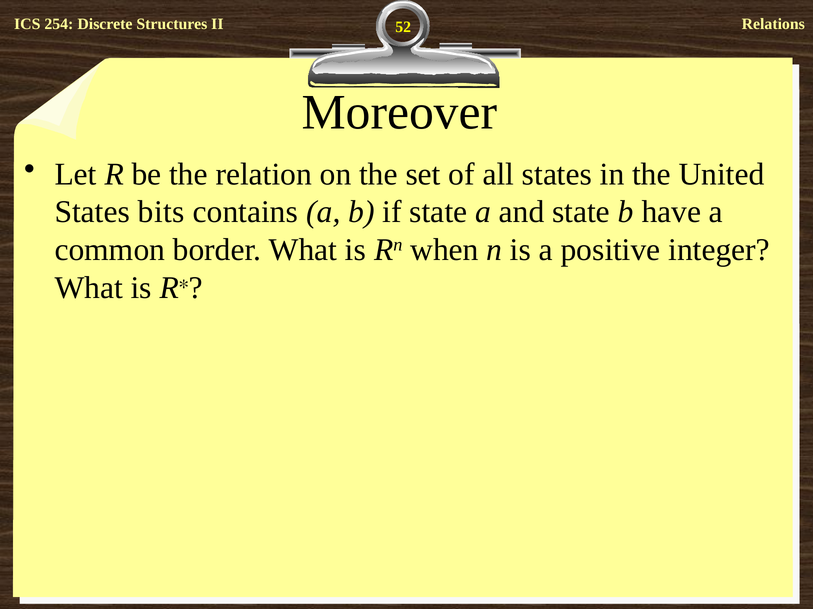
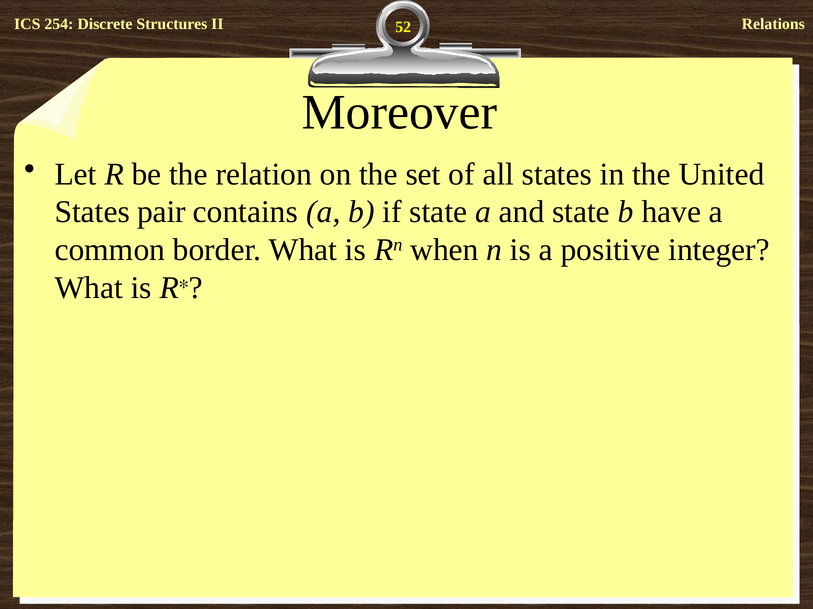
bits: bits -> pair (162, 212)
